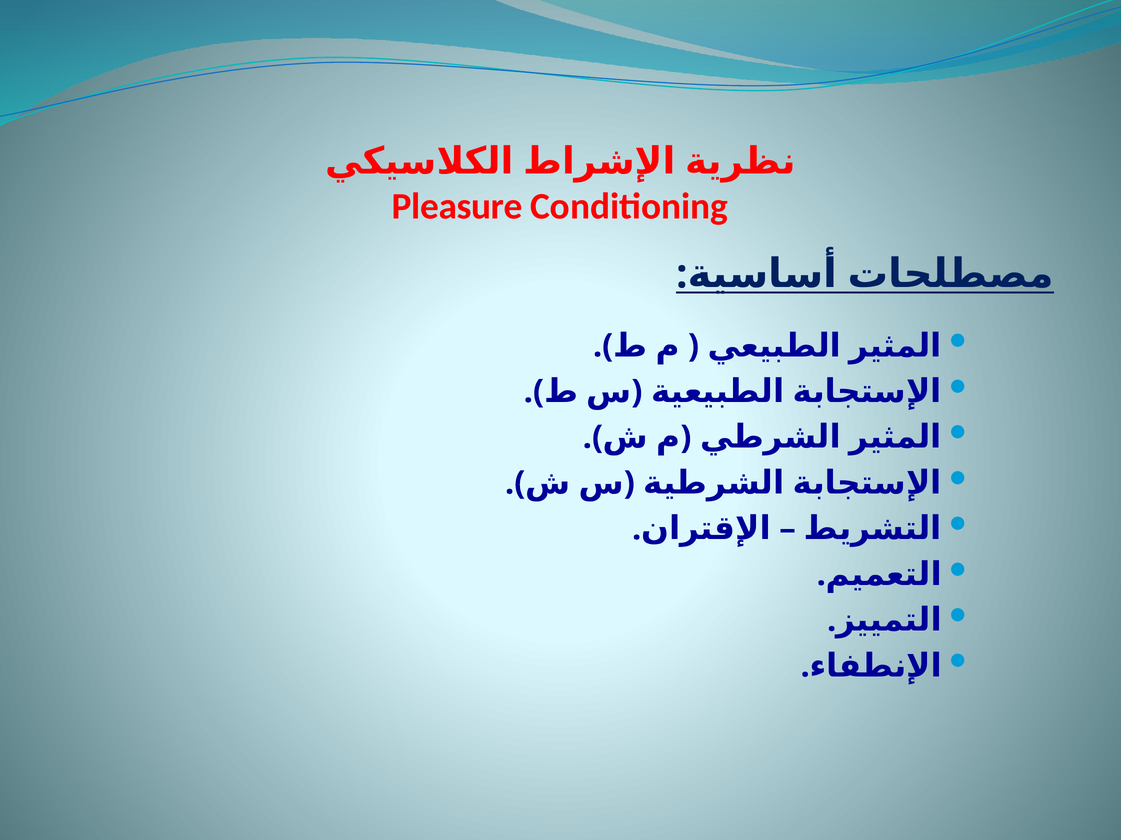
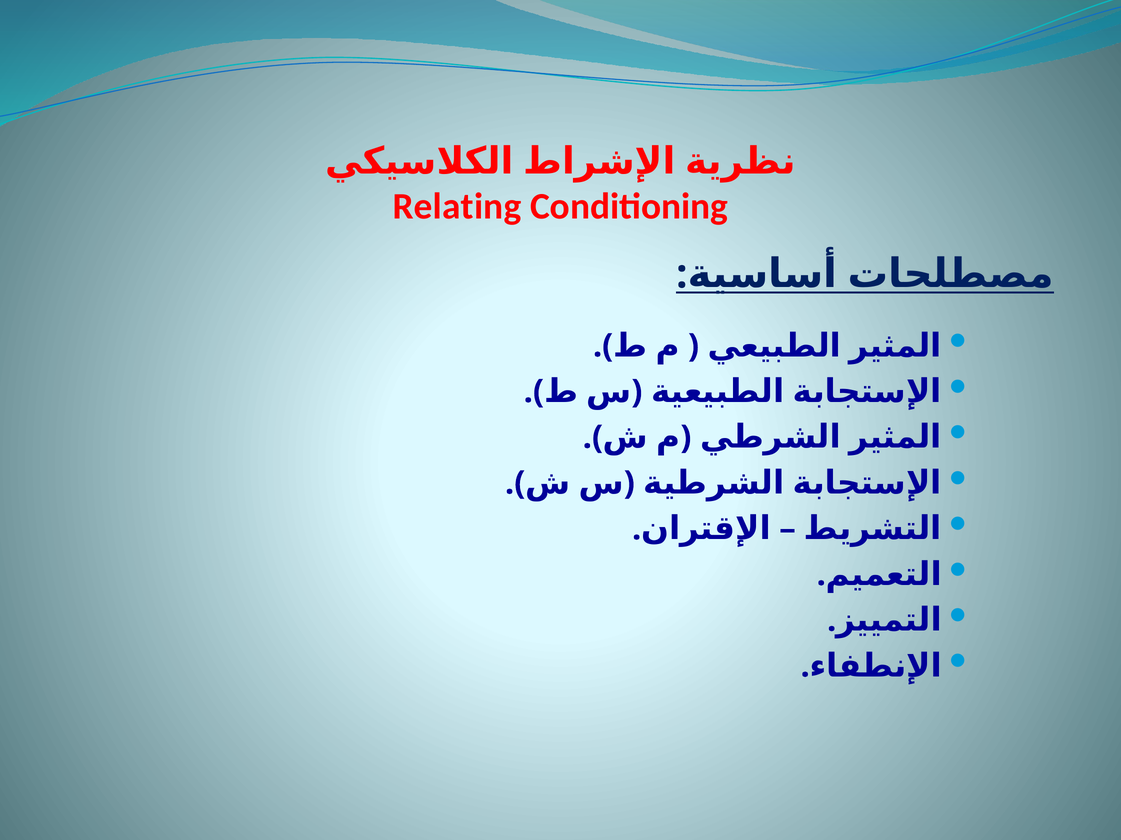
Pleasure: Pleasure -> Relating (457, 207)
